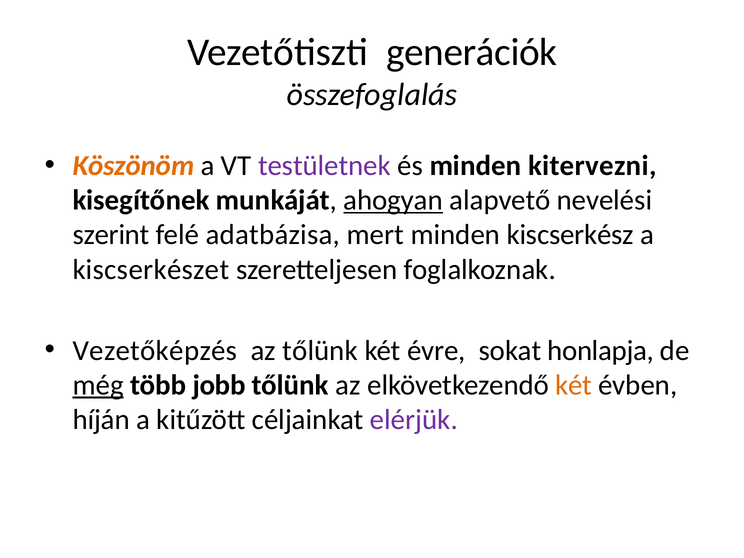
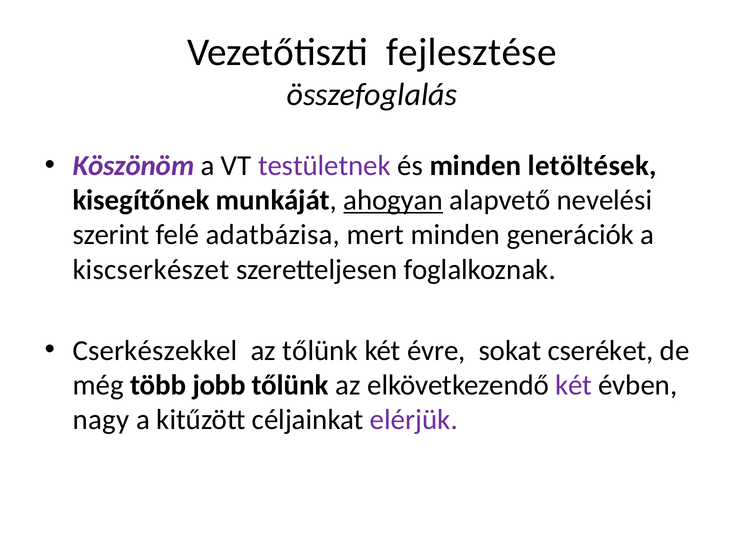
generációk: generációk -> fejlesztése (471, 52)
Köszönöm colour: orange -> purple (133, 166)
kitervezni: kitervezni -> letöltések (592, 166)
kiscserkész: kiscserkész -> generációk (570, 235)
Vezetőképzés: Vezetőképzés -> Cserkészekkel (155, 350)
honlapja: honlapja -> cseréket (601, 350)
még underline: present -> none (98, 385)
két colour: orange -> purple (574, 385)
híján: híján -> nagy (101, 420)
